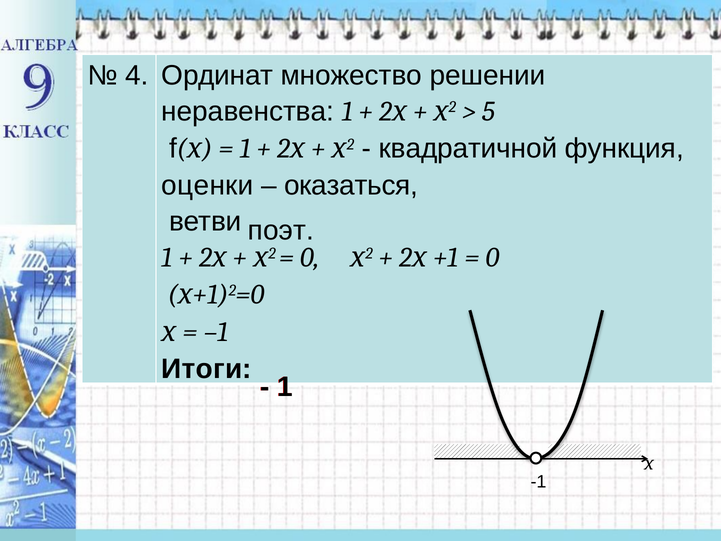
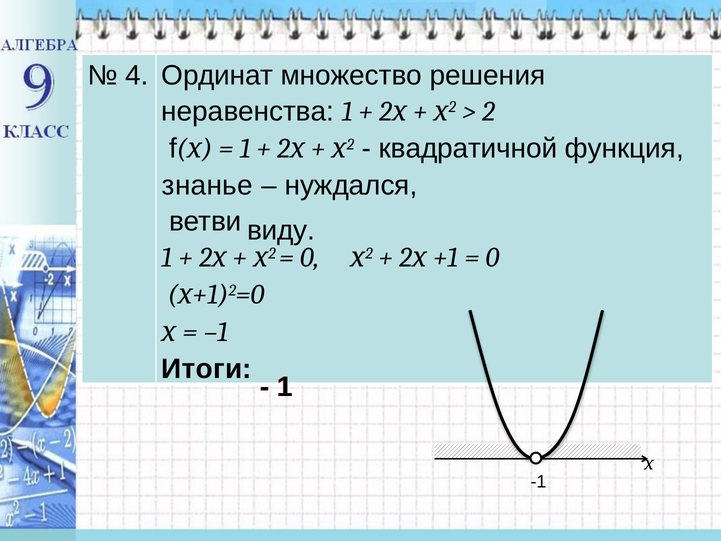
решении: решении -> решения (487, 75)
5: 5 -> 2 (489, 111)
оценки: оценки -> знанье (207, 186)
оказаться: оказаться -> нуждался (351, 186)
поэт: поэт -> виду (281, 230)
